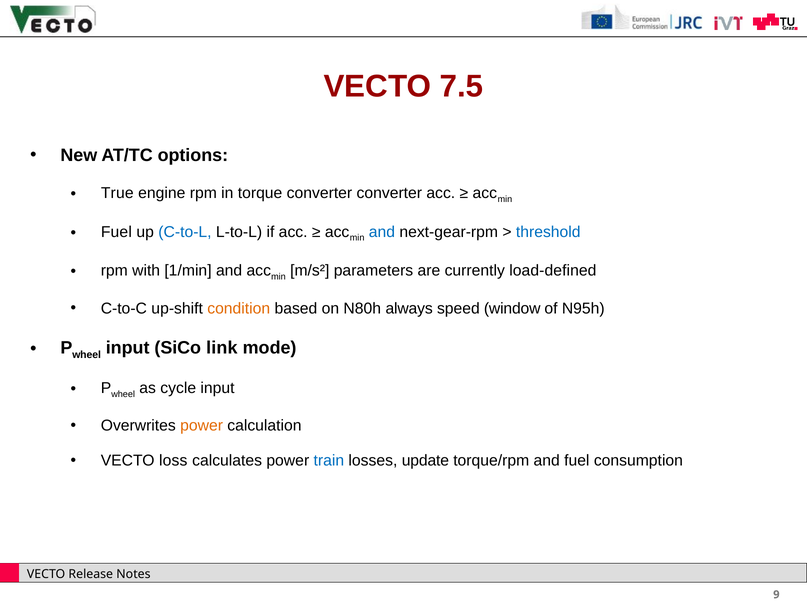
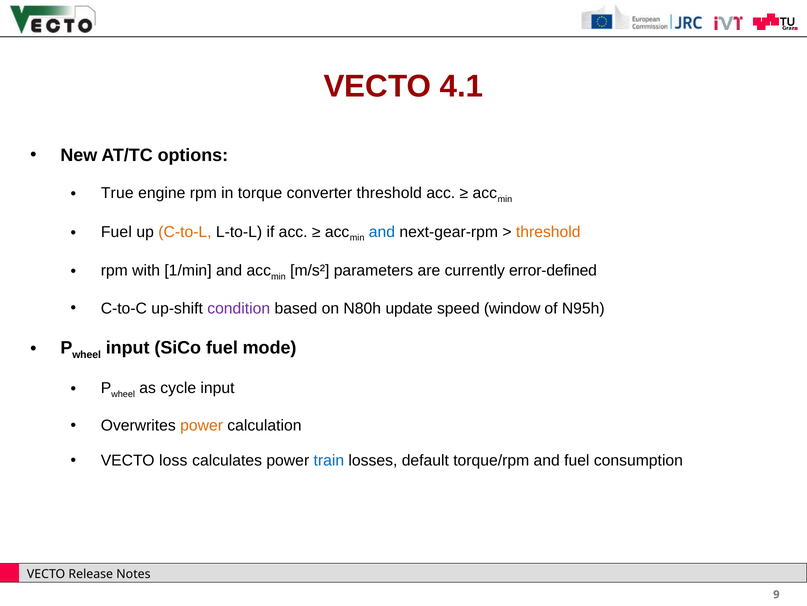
7.5: 7.5 -> 4.1 (461, 86)
converter converter: converter -> threshold (389, 193)
C-to-L colour: blue -> orange (185, 232)
threshold colour: blue -> orange (548, 232)
load-defined: load-defined -> error-defined (553, 270)
condition colour: orange -> purple (239, 308)
always: always -> update (409, 308)
SiCo link: link -> fuel (222, 347)
update: update -> default (425, 460)
